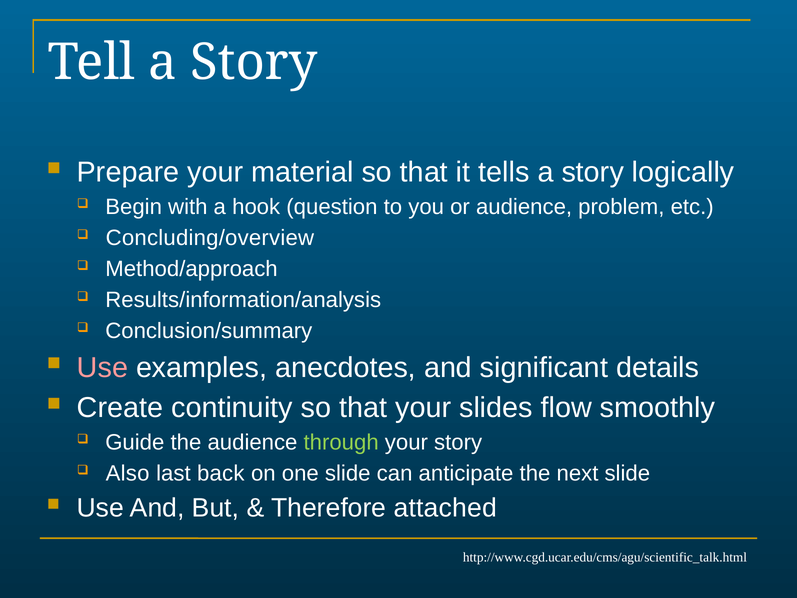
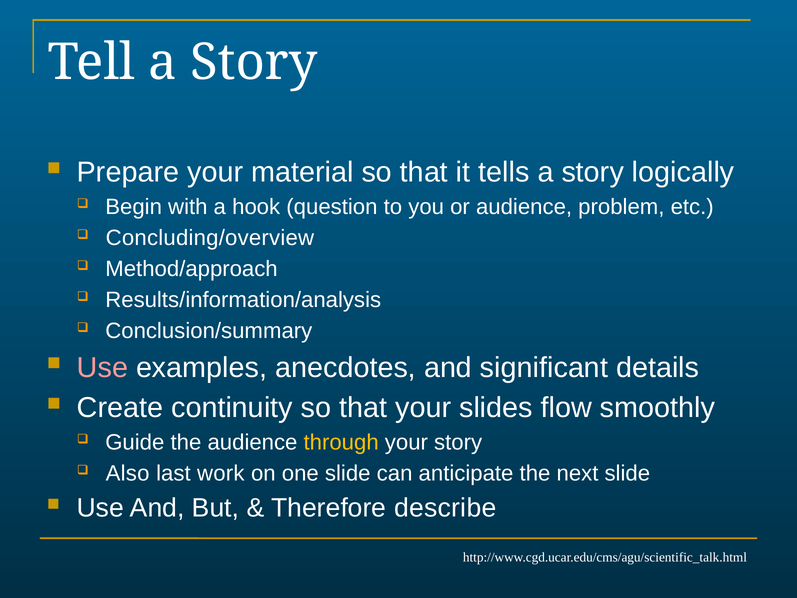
through colour: light green -> yellow (341, 442)
back: back -> work (221, 473)
attached: attached -> describe (445, 508)
